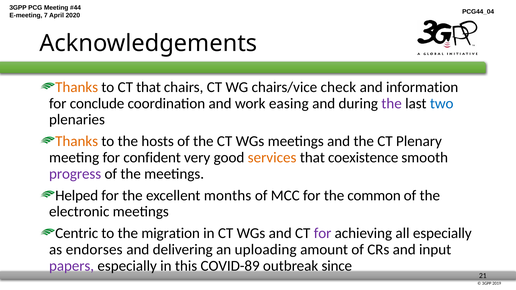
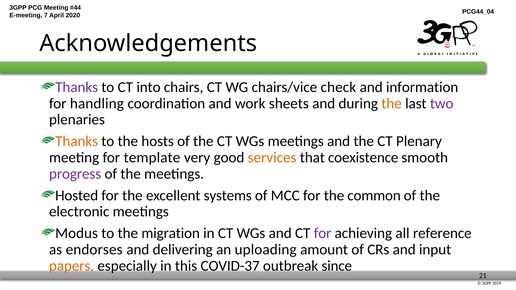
Thanks colour: orange -> purple (77, 87)
CT that: that -> into (148, 87)
conclude: conclude -> handling (97, 103)
easing: easing -> sheets (289, 103)
the colour: purple -> orange (392, 103)
two colour: blue -> purple (442, 103)
confident: confident -> template (152, 158)
Helped: Helped -> Hosted (77, 196)
months: months -> systems (228, 196)
Centric: Centric -> Modus (77, 233)
all especially: especially -> reference (442, 233)
papers colour: purple -> orange (72, 266)
COVID-89: COVID-89 -> COVID-37 (230, 266)
